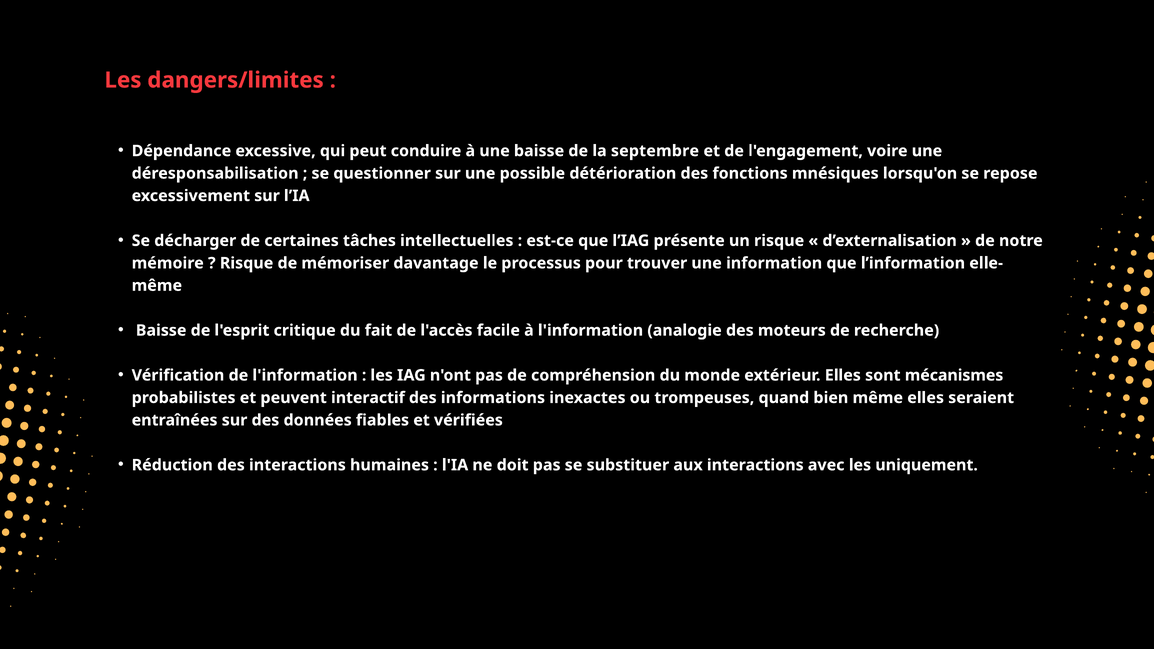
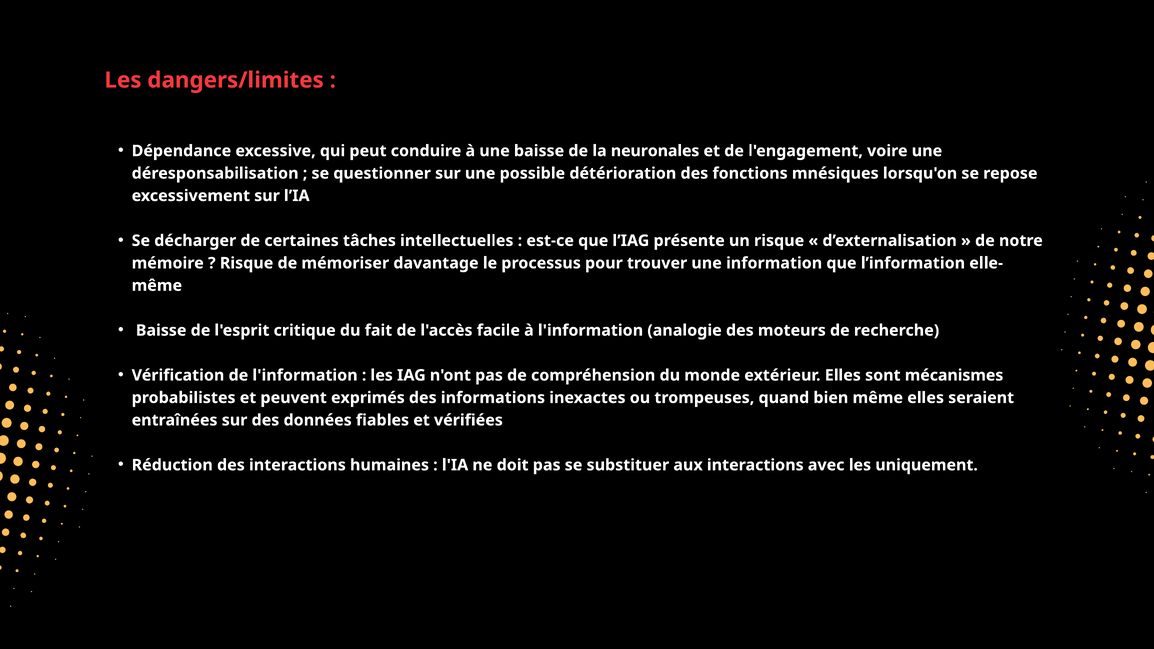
septembre: septembre -> neuronales (655, 151)
interactif: interactif -> exprimés (368, 398)
